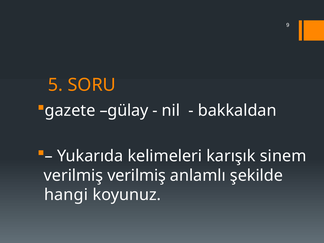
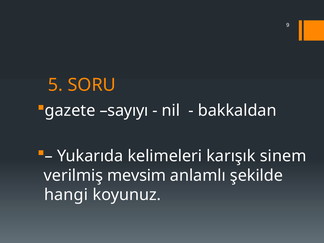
gülay: gülay -> sayıyı (124, 111)
verilmiş verilmiş: verilmiş -> mevsim (137, 175)
